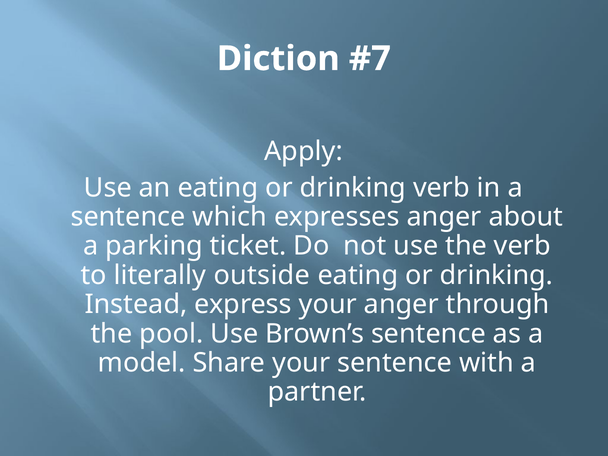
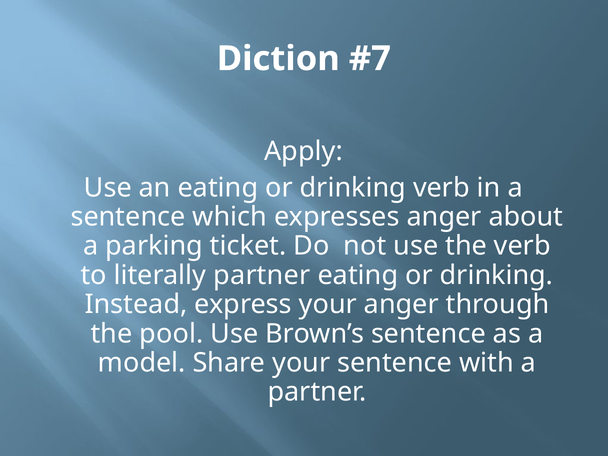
literally outside: outside -> partner (262, 275)
